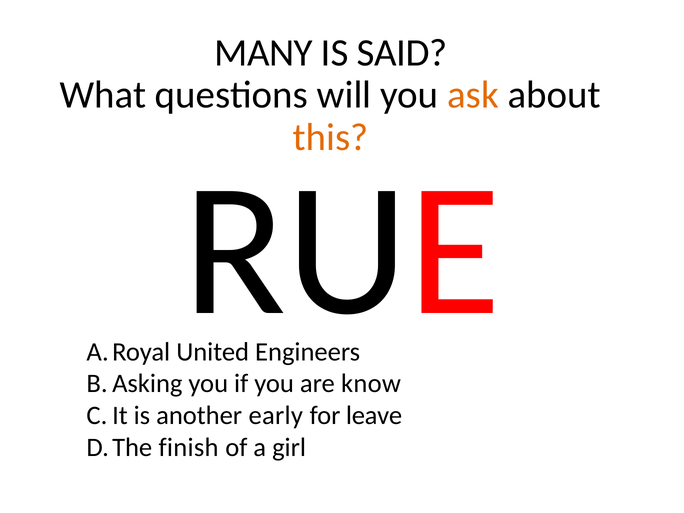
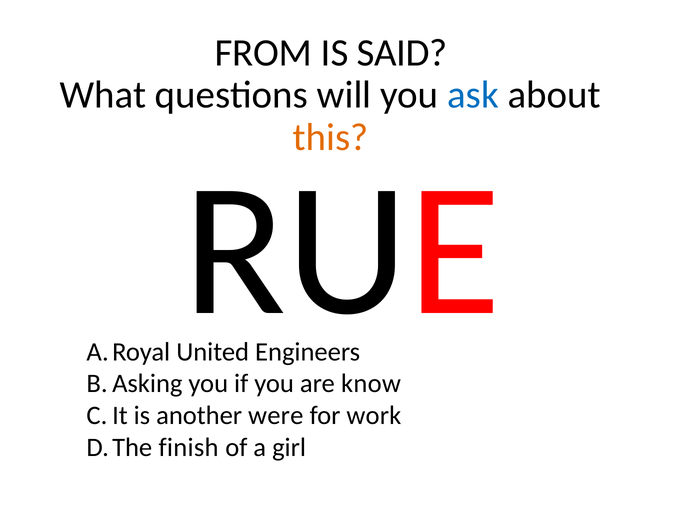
MANY: MANY -> FROM (263, 53)
ask colour: orange -> blue (473, 95)
early: early -> were (276, 416)
leave: leave -> work (374, 416)
